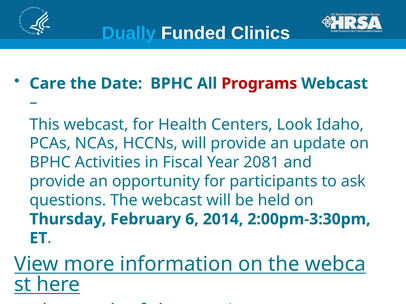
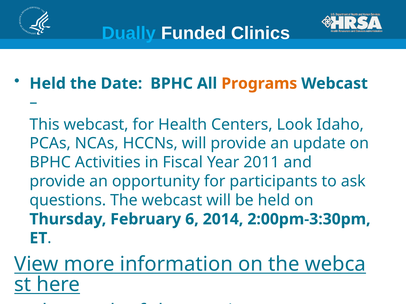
Care: Care -> Held (48, 84)
Programs colour: red -> orange (259, 84)
2081: 2081 -> 2011 (261, 163)
